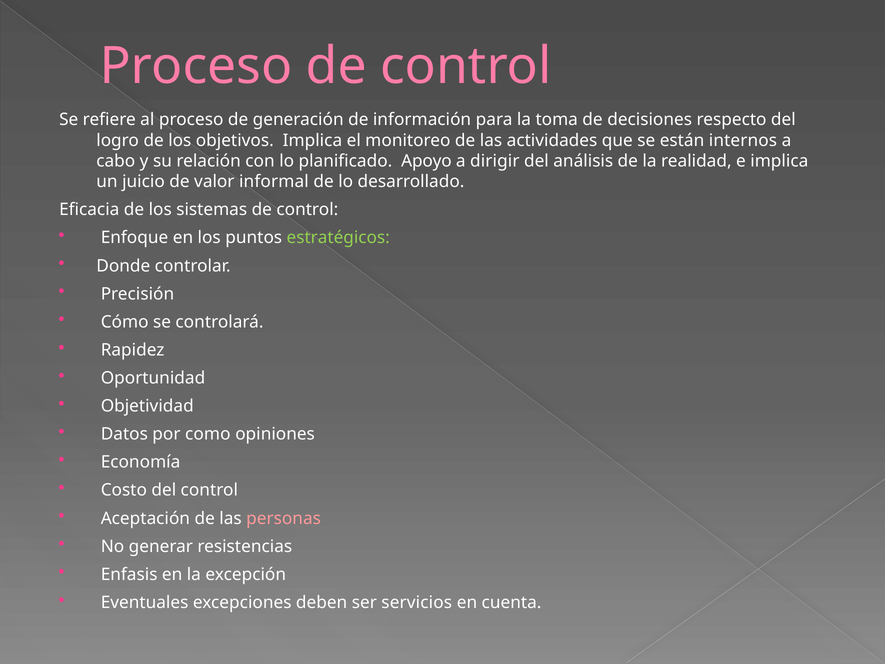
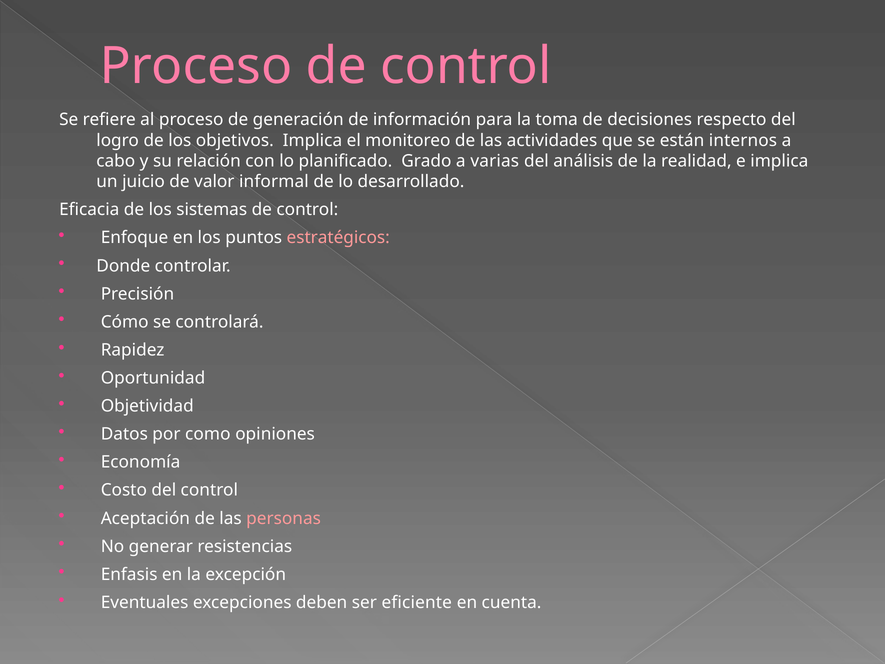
Apoyo: Apoyo -> Grado (426, 161)
dirigir: dirigir -> varias (495, 161)
estratégicos colour: light green -> pink (338, 238)
servicios: servicios -> eficiente (417, 602)
